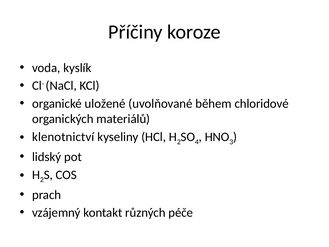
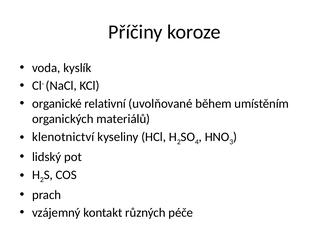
uložené: uložené -> relativní (105, 104)
chloridové: chloridové -> umístěním (262, 104)
